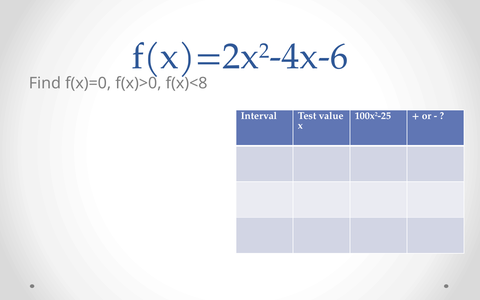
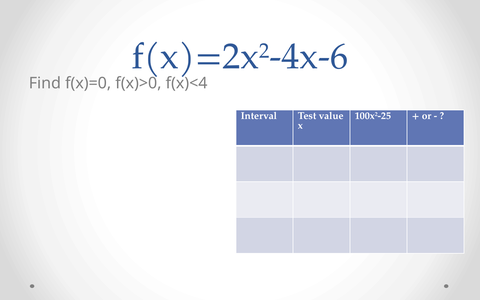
f(x)<8: f(x)<8 -> f(x)<4 (187, 83)
